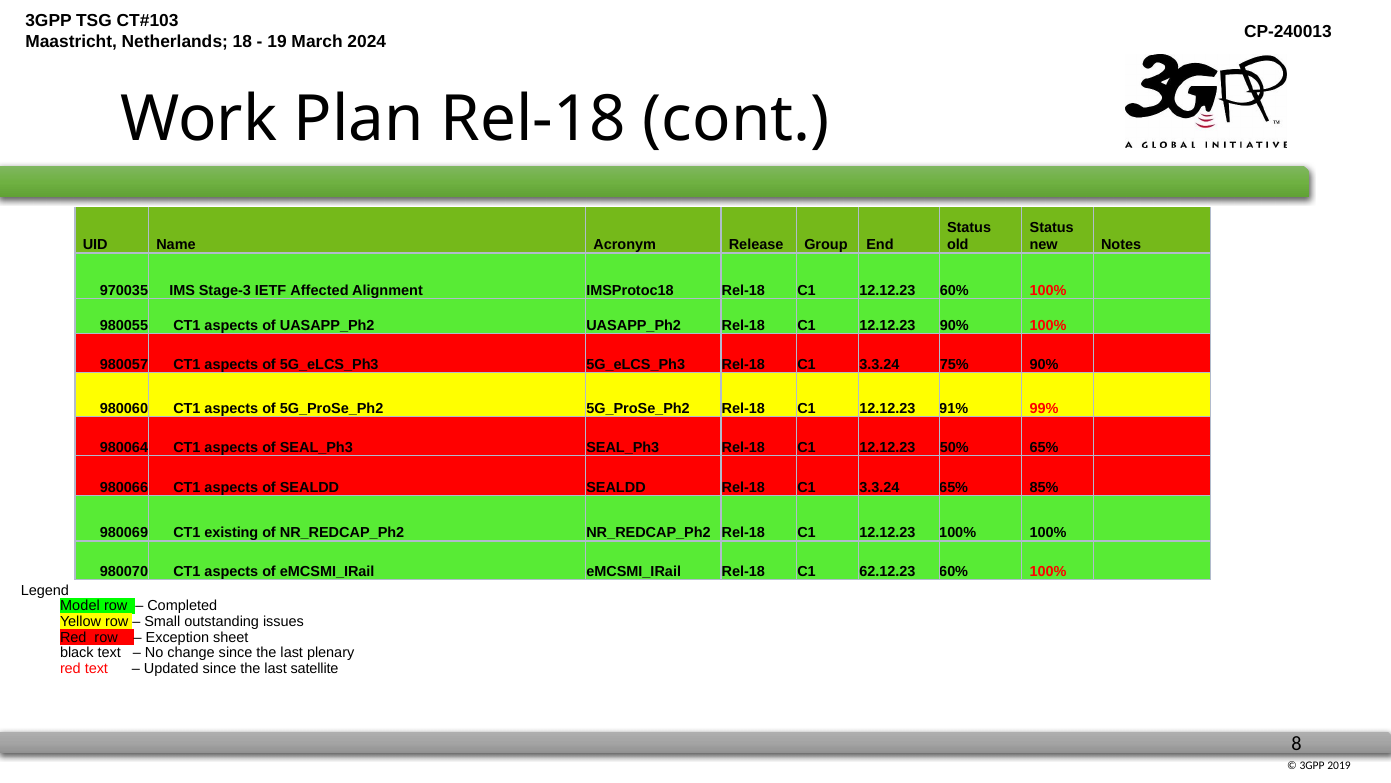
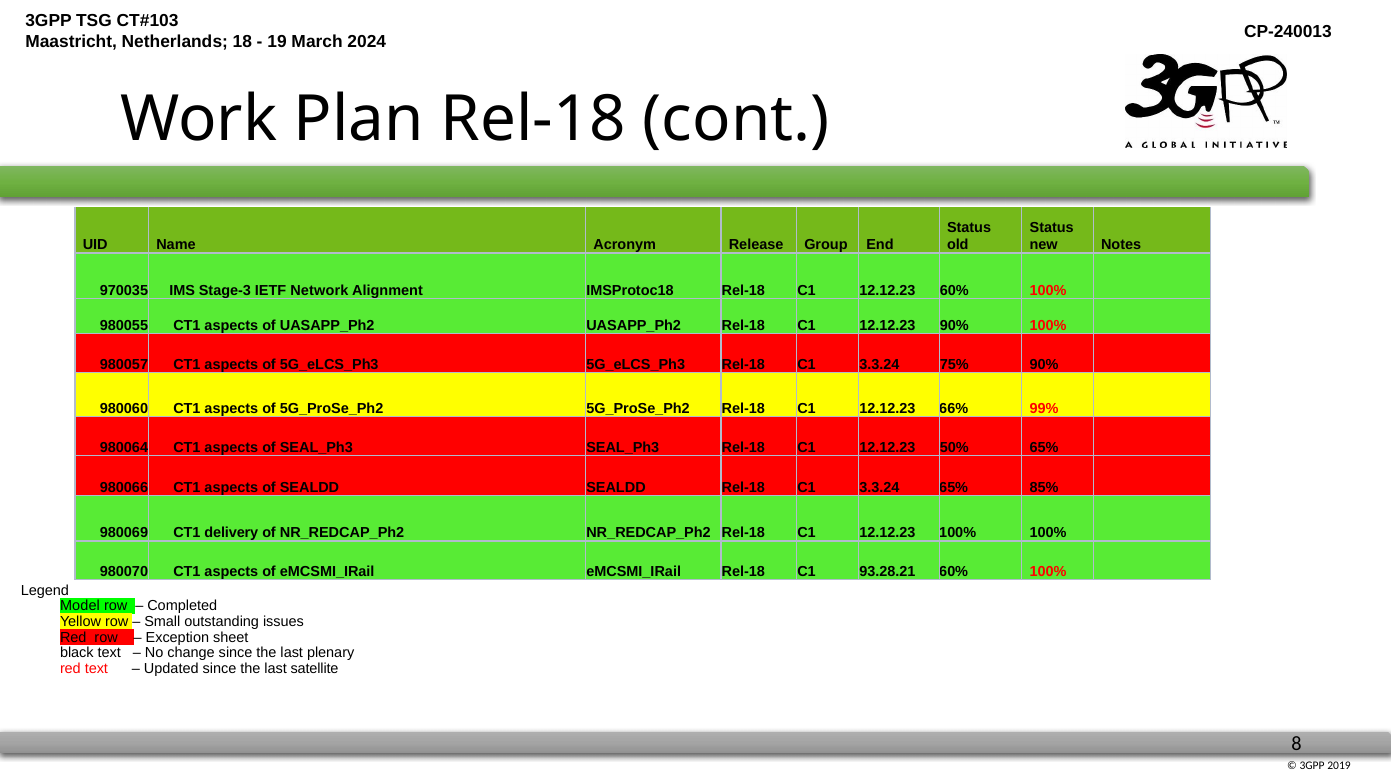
Affected: Affected -> Network (319, 290)
91%: 91% -> 66% (954, 409)
existing: existing -> delivery (231, 533)
62.12.23: 62.12.23 -> 93.28.21 (887, 571)
